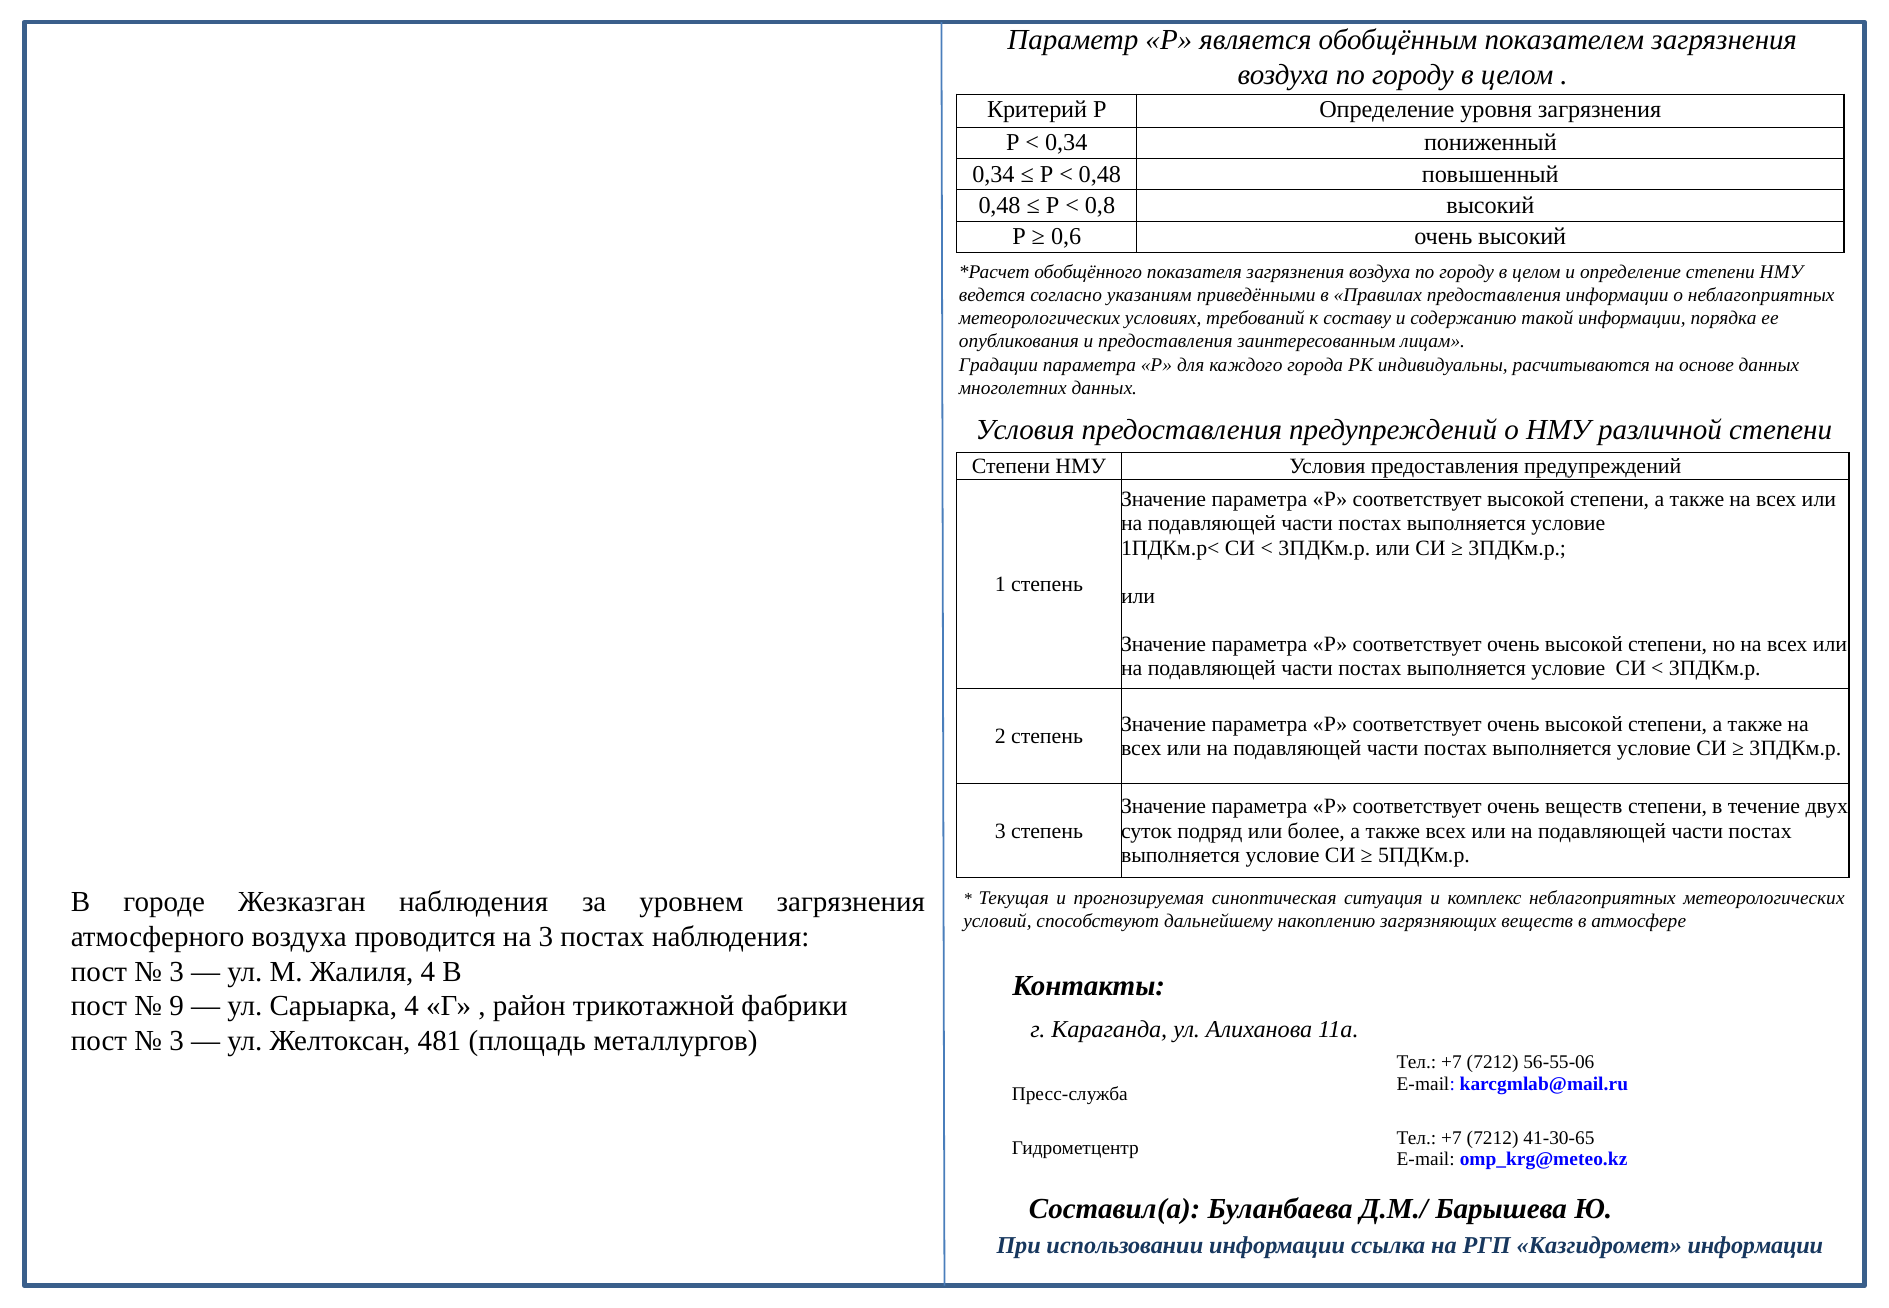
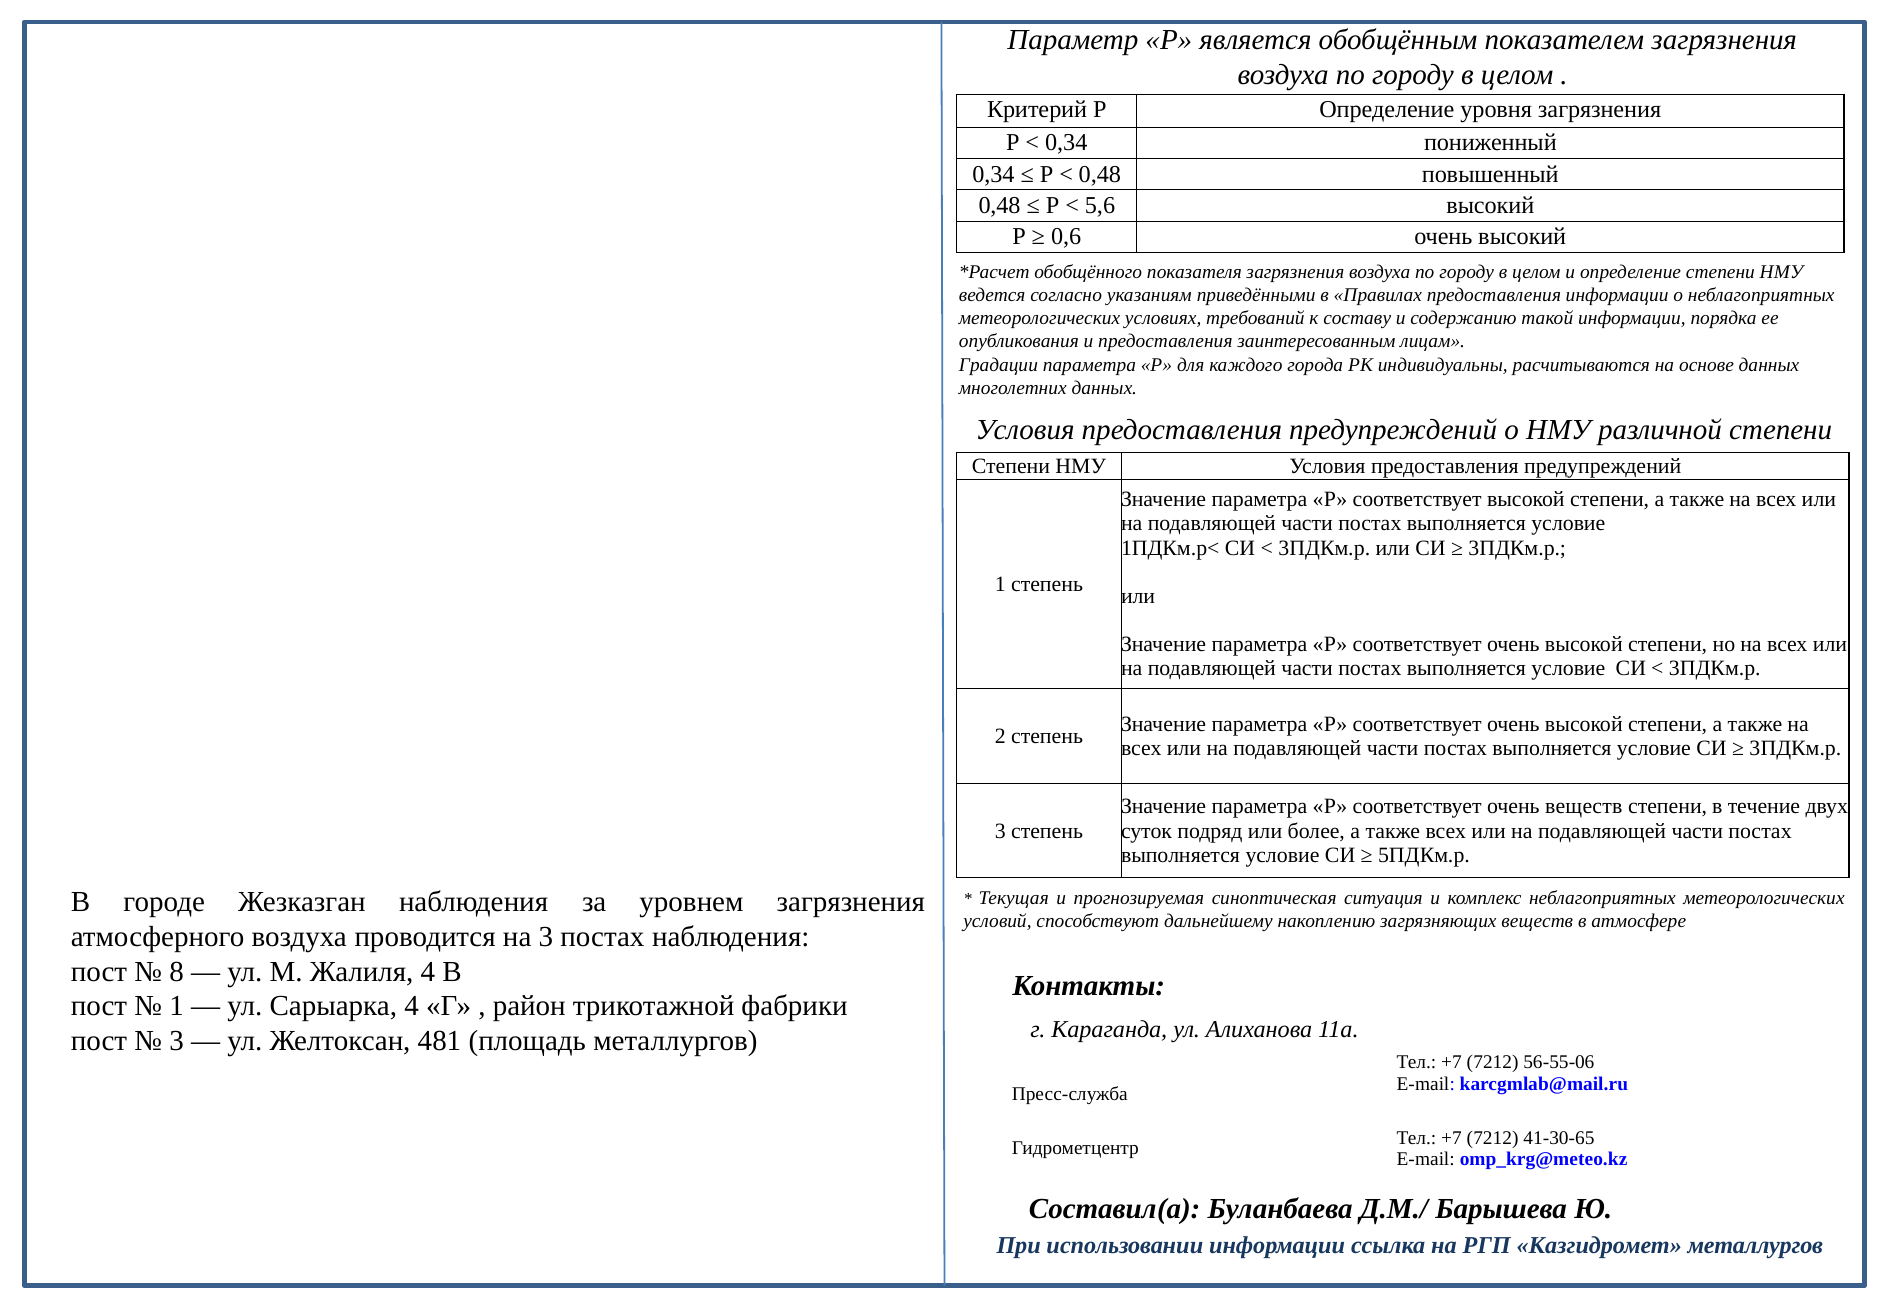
0,8: 0,8 -> 5,6 (1100, 205)
3: 3 -> 8 (177, 971)
9: 9 -> 1 (177, 1006)
Казгидромет информации: информации -> металлургов (1755, 1245)
